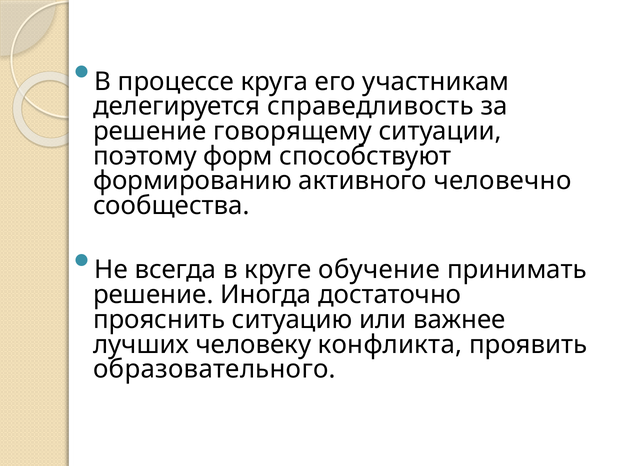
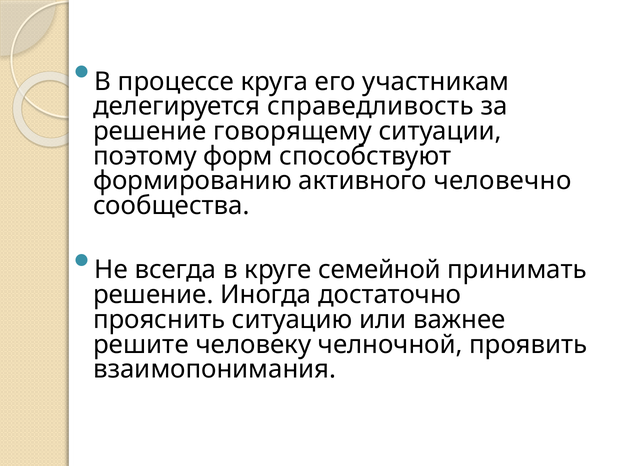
обучение: обучение -> семейной (379, 270)
лучших: лучших -> решите (141, 344)
конфликта: конфликта -> челночной (390, 344)
образовательного: образовательного -> взаимопонимания (215, 369)
